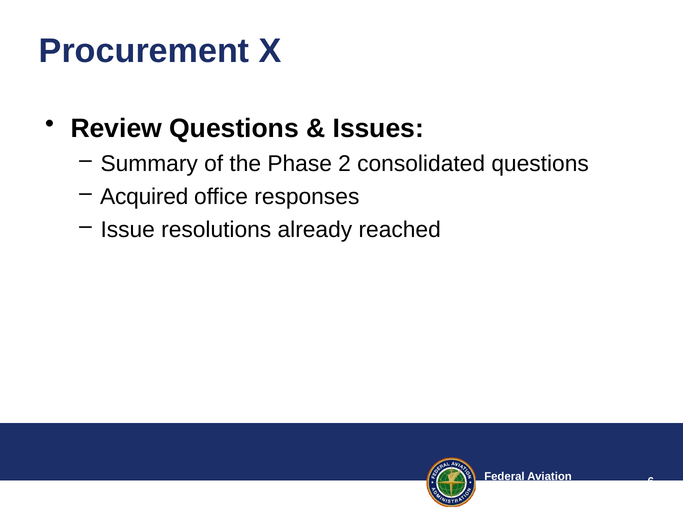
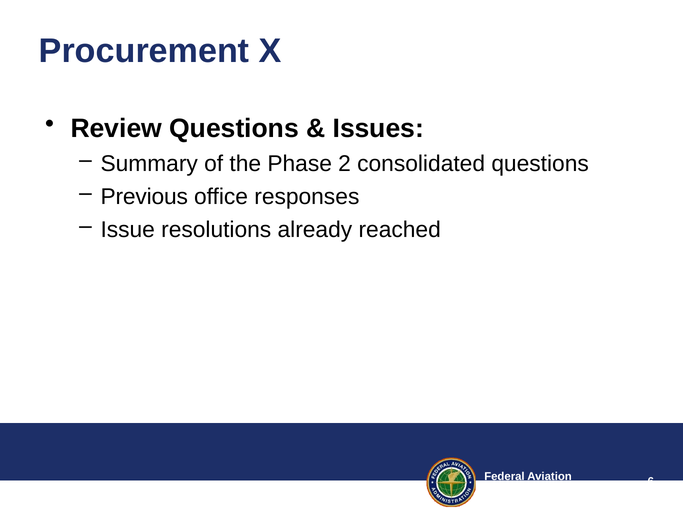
Acquired: Acquired -> Previous (144, 197)
